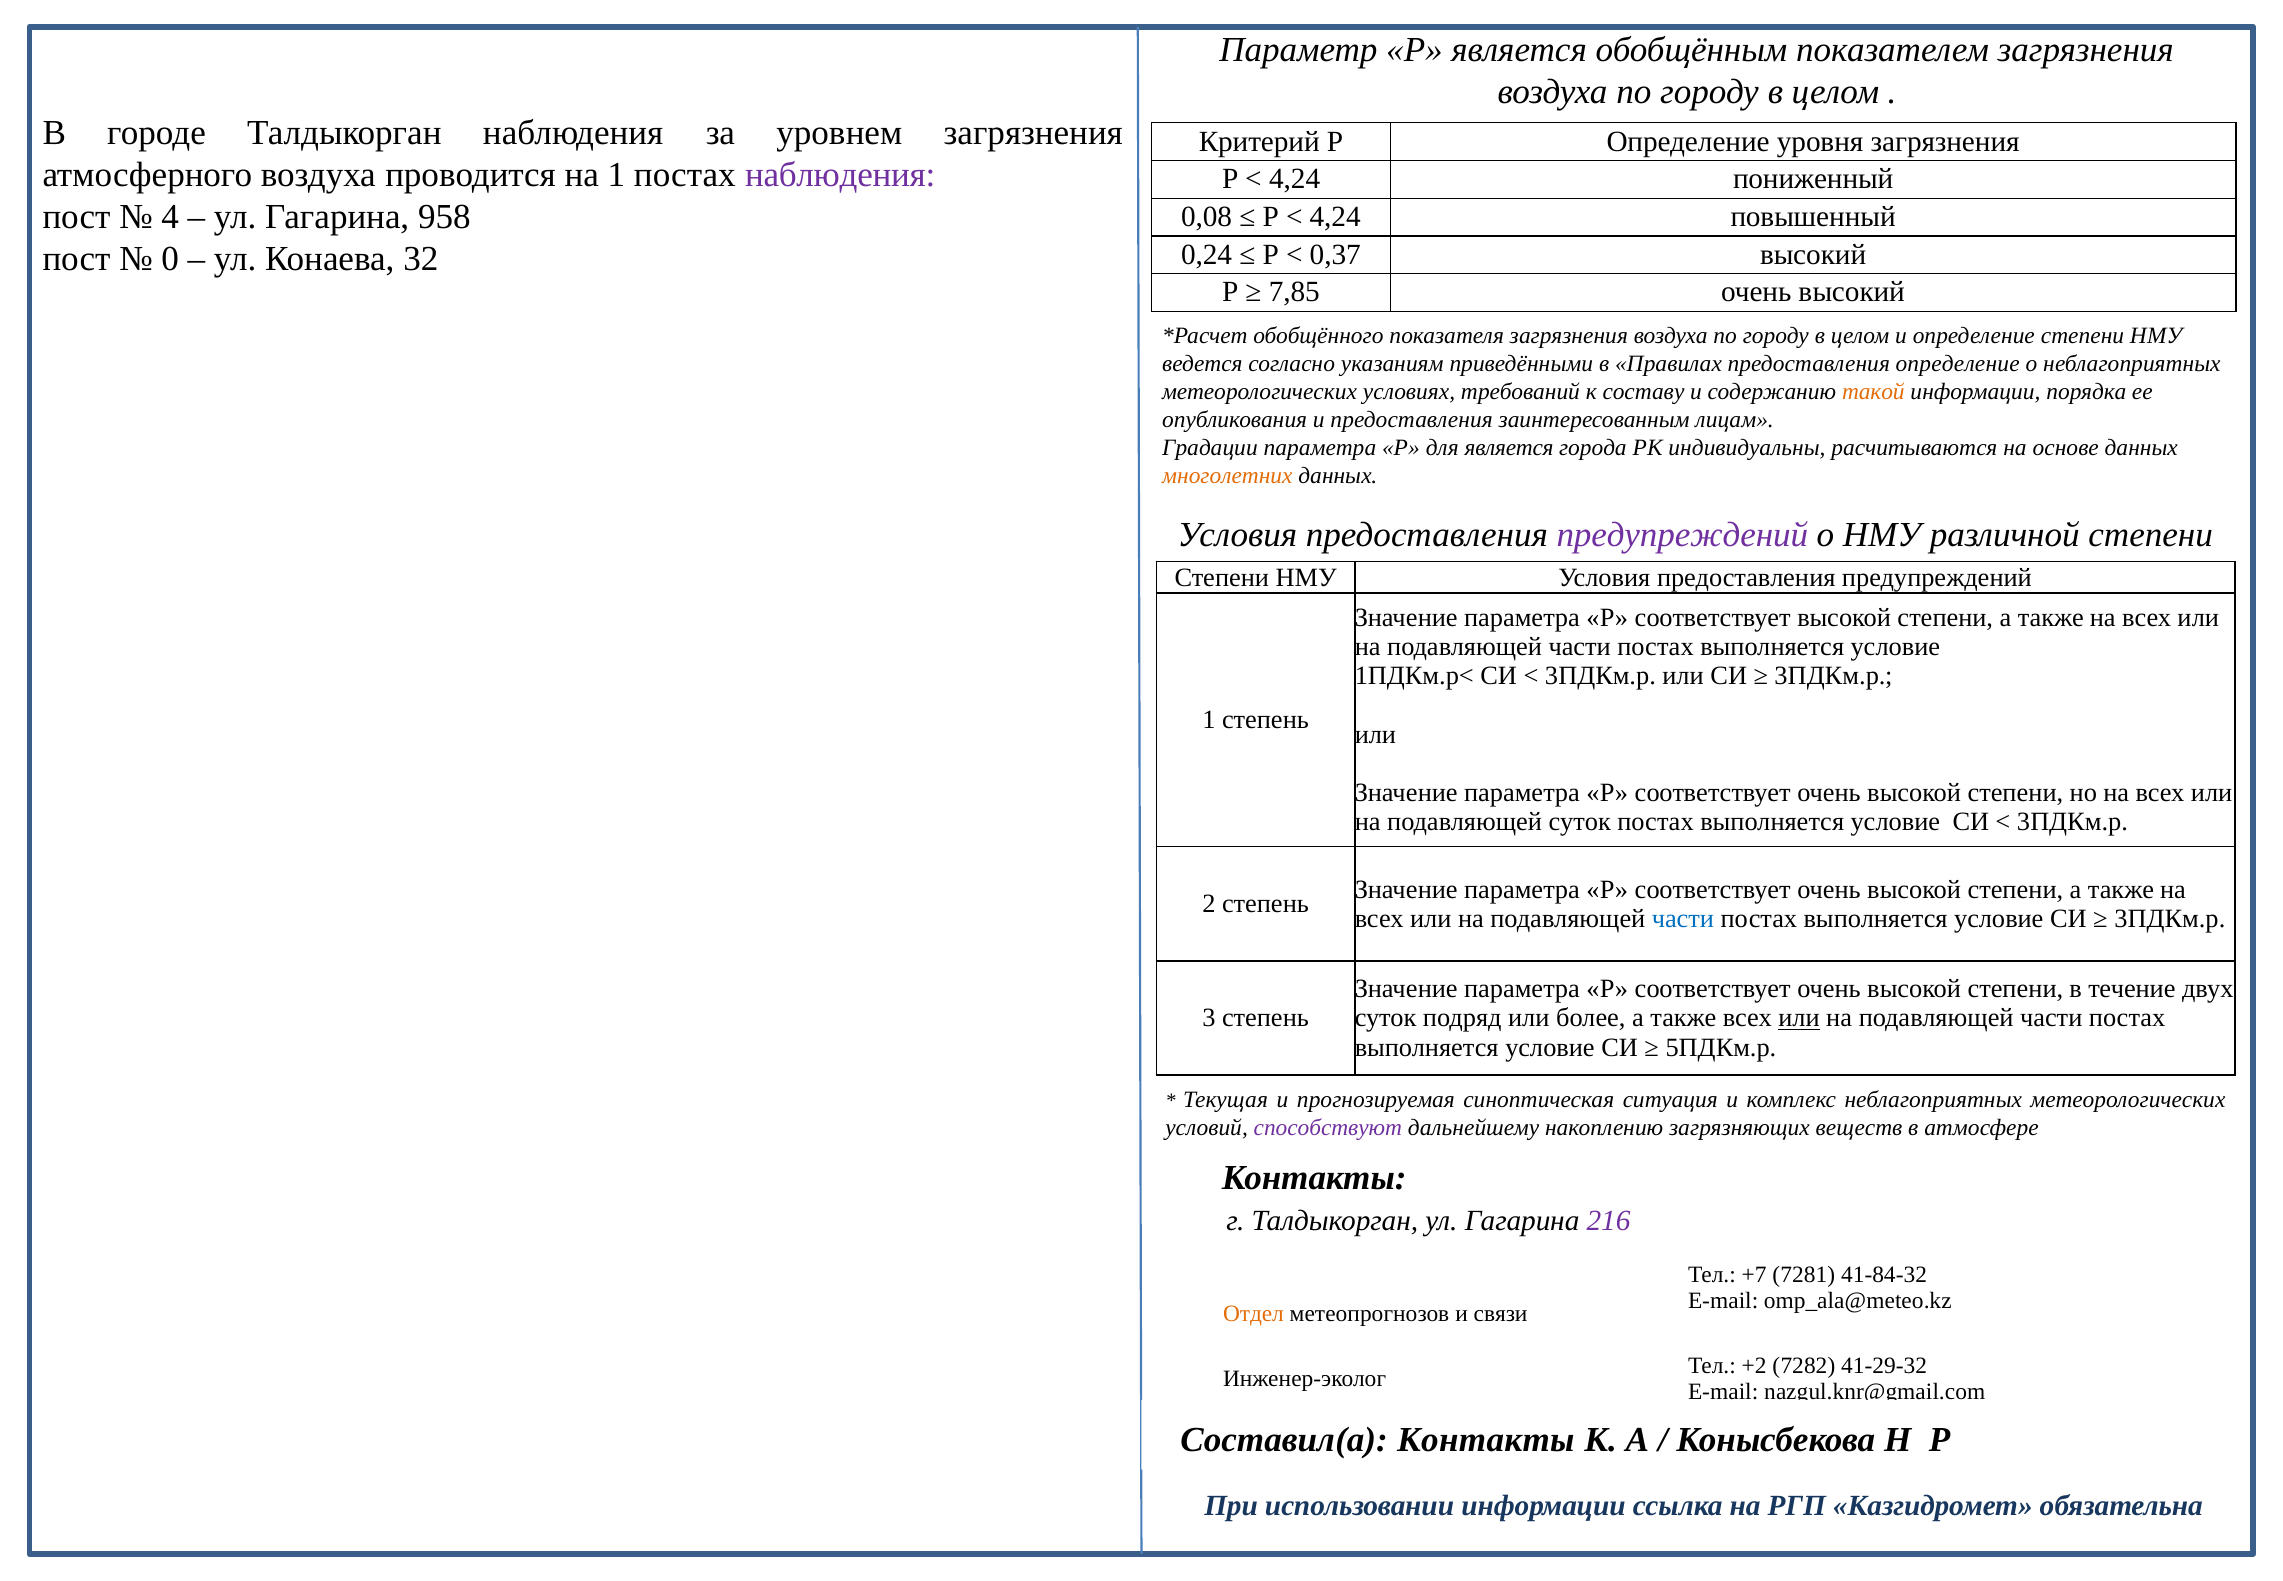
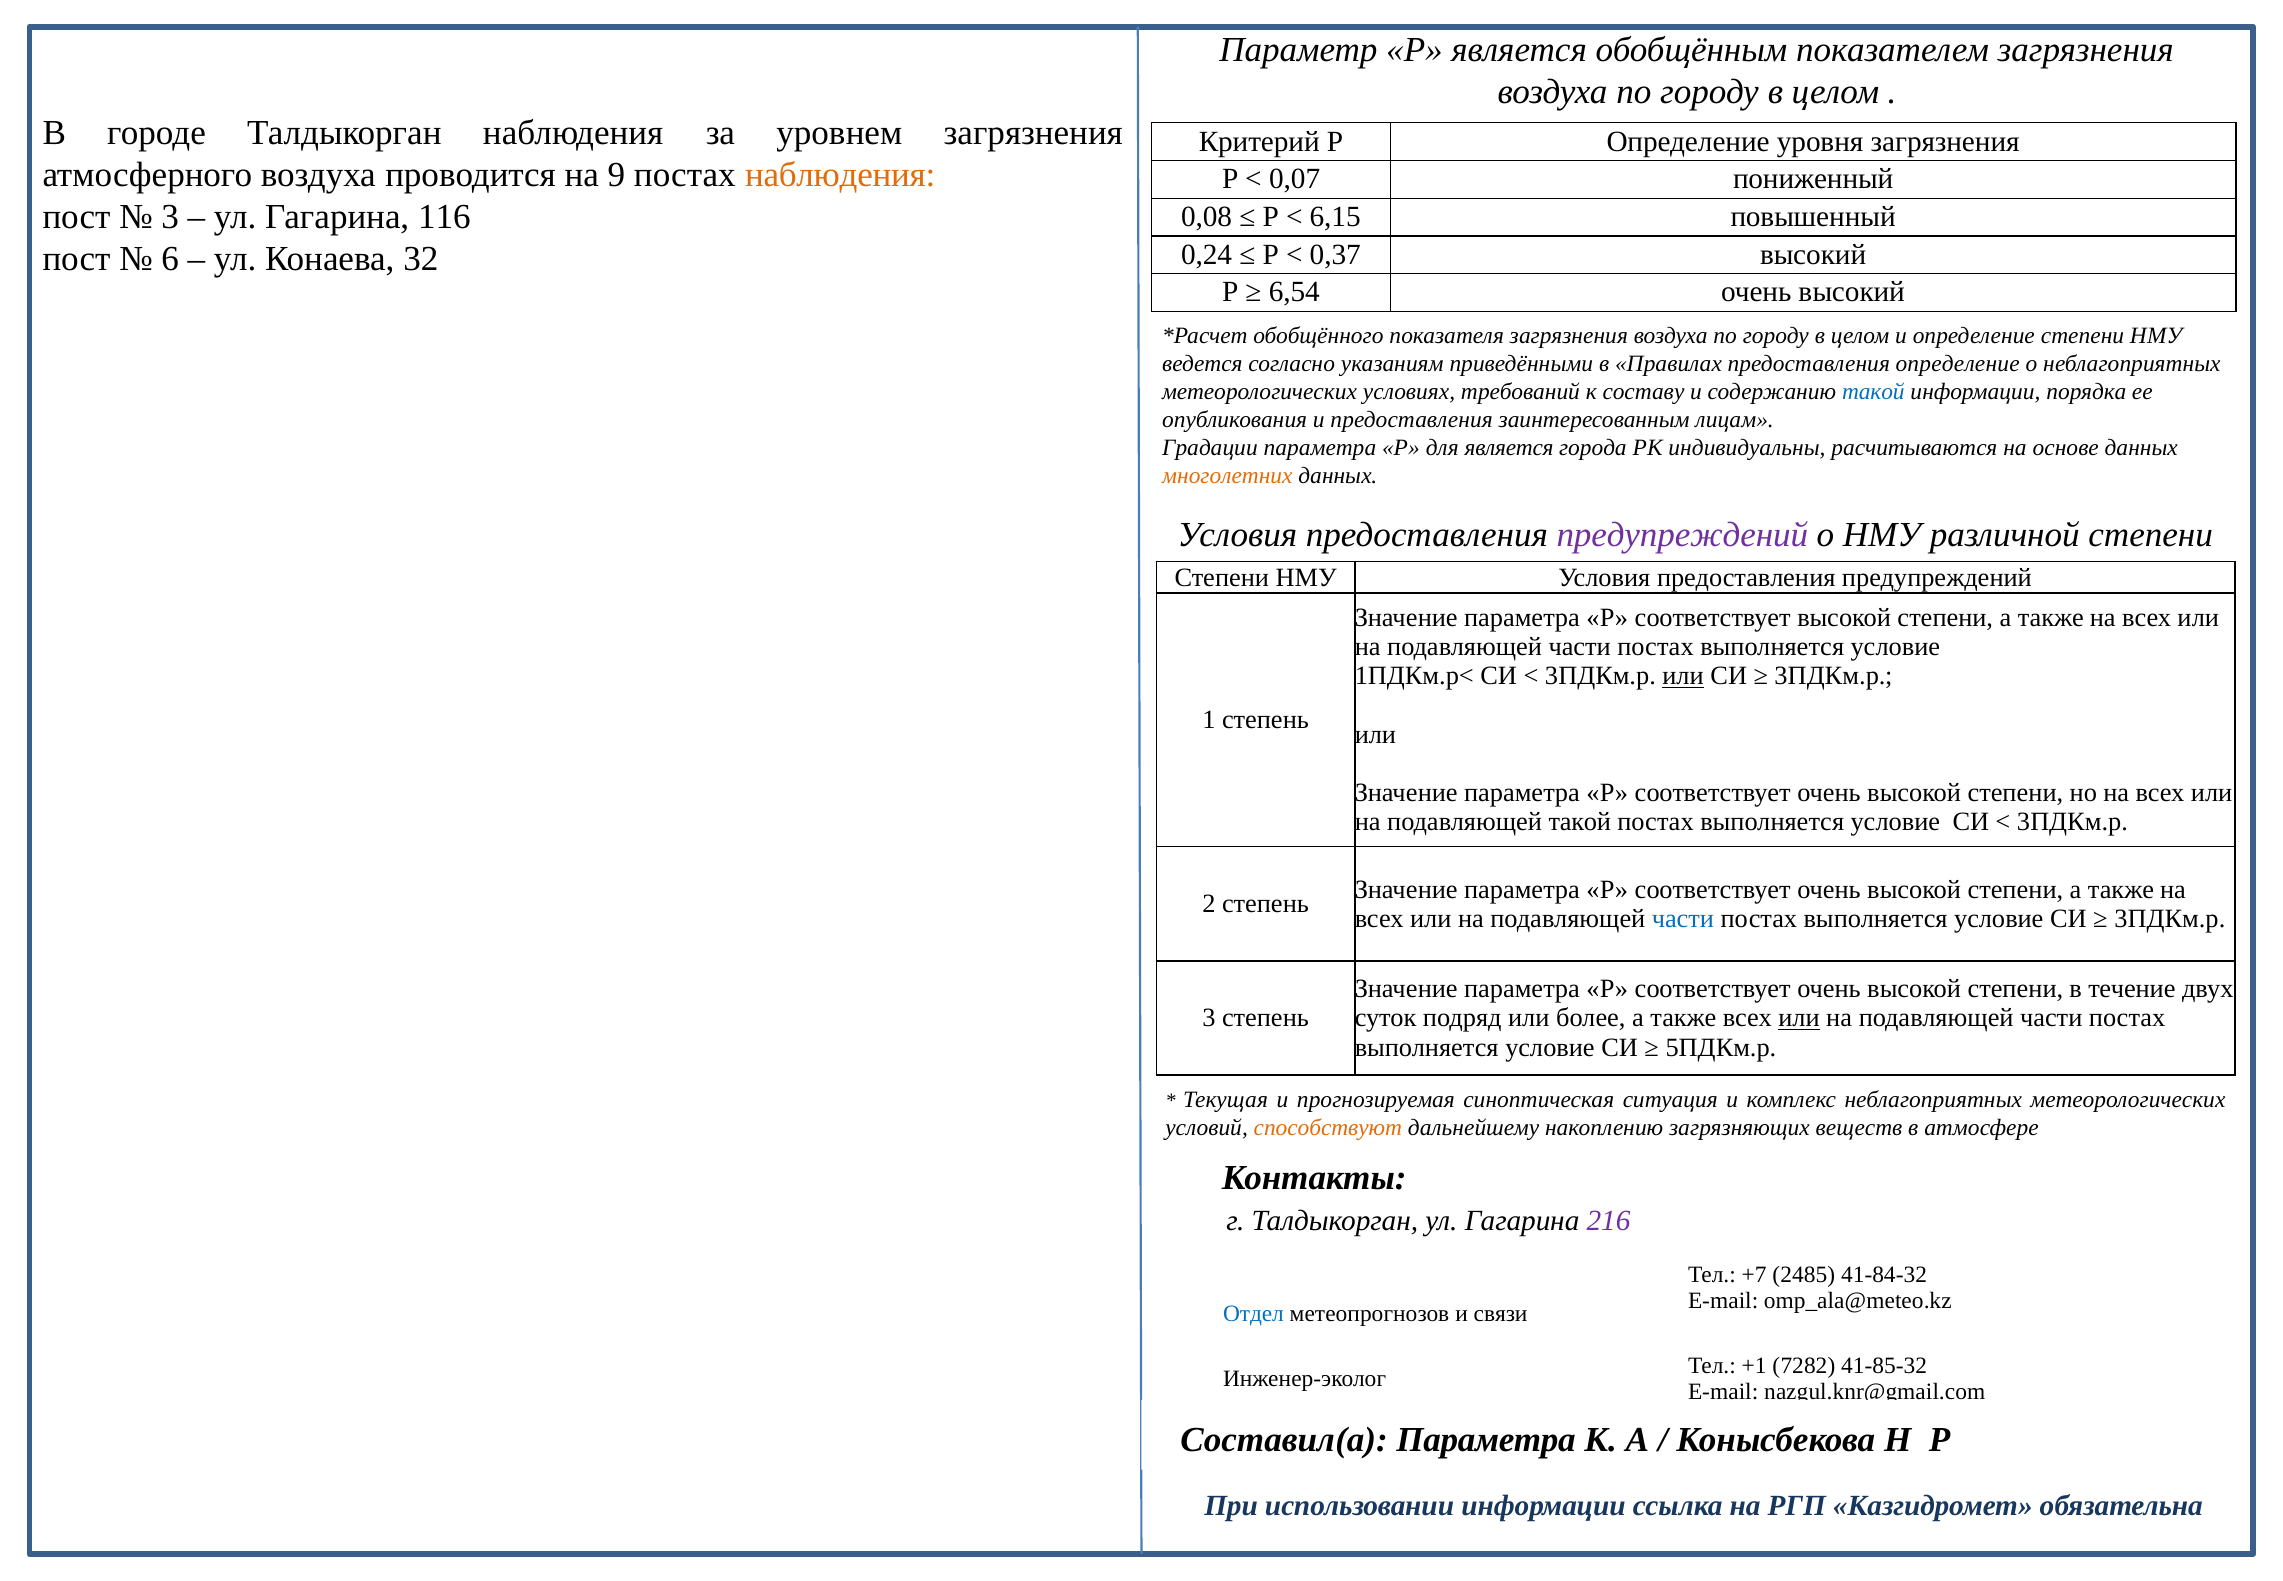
на 1: 1 -> 9 (616, 175)
наблюдения colour: purple -> orange (840, 175)
4,24: 4,24 -> 0,07 (1295, 179)
4: 4 -> 3 (170, 217)
958: 958 -> 116 (444, 217)
4,24: 4,24 -> 6,15 (1335, 217)
0: 0 -> 6 (170, 259)
7,85: 7,85 -> 6,54 (1294, 292)
такой colour: orange -> blue (1873, 391)
или underline: none -> present (1683, 676)
подавляющей суток: суток -> такой (1580, 822)
способствуют colour: purple -> orange (1328, 1128)
7281: 7281 -> 2485 (1804, 1274)
Отдел colour: orange -> blue (1253, 1313)
+2: +2 -> +1 (1754, 1365)
41-29-32: 41-29-32 -> 41-85-32 (1884, 1365)
Составил(а Контакты: Контакты -> Параметра (1486, 1439)
